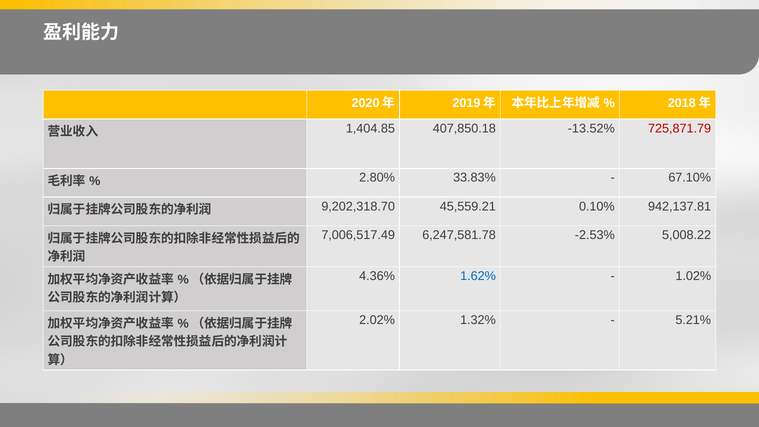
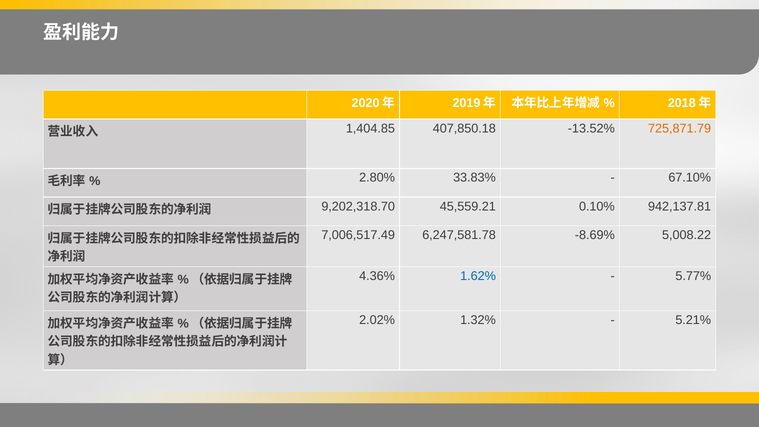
725,871.79 colour: red -> orange (680, 128)
-2.53%: -2.53% -> -8.69% (595, 235)
1.02%: 1.02% -> 5.77% (693, 276)
